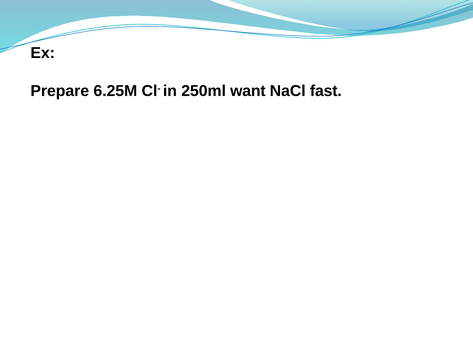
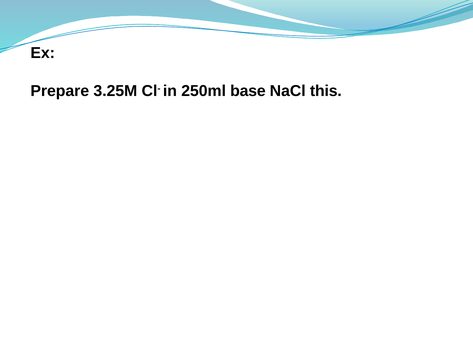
6.25M: 6.25M -> 3.25M (115, 91)
want: want -> base (248, 91)
fast: fast -> this (326, 91)
